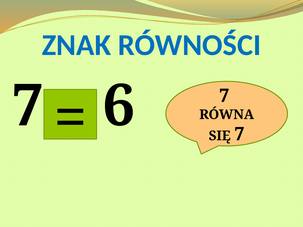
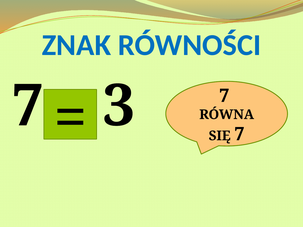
6: 6 -> 3 (119, 106)
